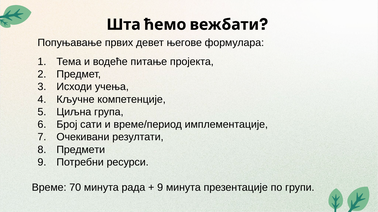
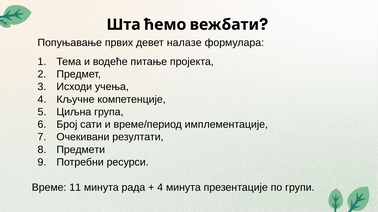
његове: његове -> налазе (184, 43)
70: 70 -> 11 (75, 188)
9: 9 -> 4 (160, 188)
